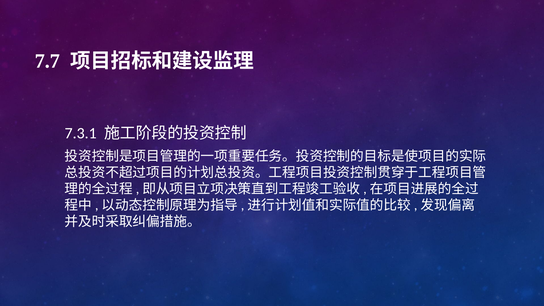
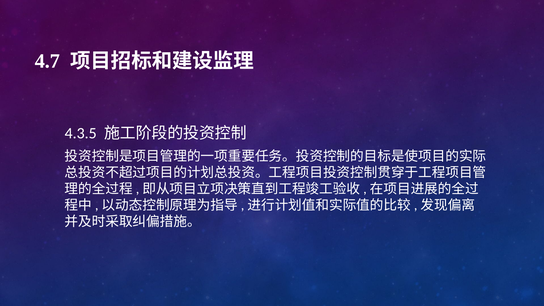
7.7: 7.7 -> 4.7 (47, 61)
7.3.1: 7.3.1 -> 4.3.5 (81, 133)
